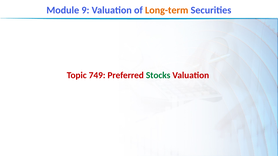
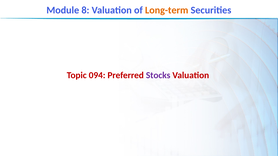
9: 9 -> 8 (85, 10)
749: 749 -> 094 (97, 75)
Stocks colour: green -> purple (158, 75)
